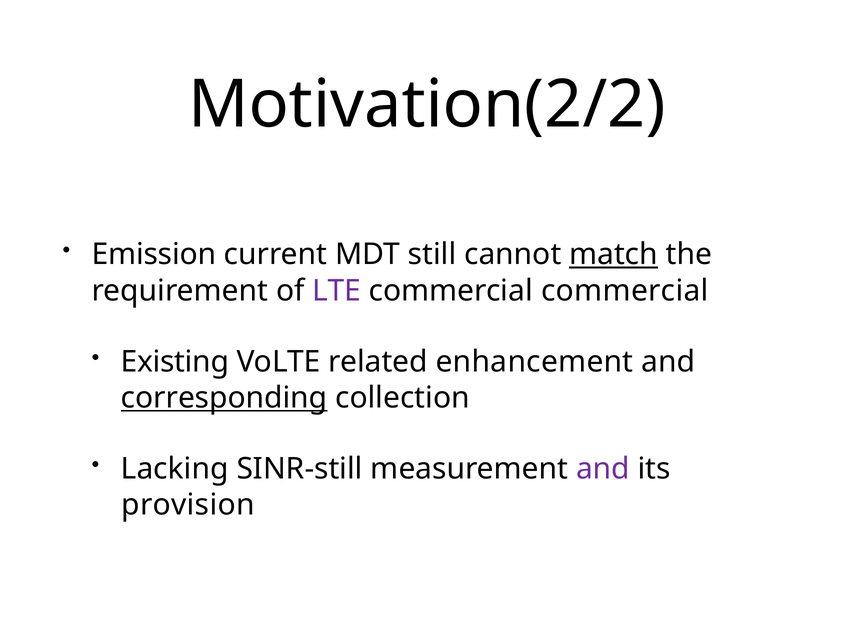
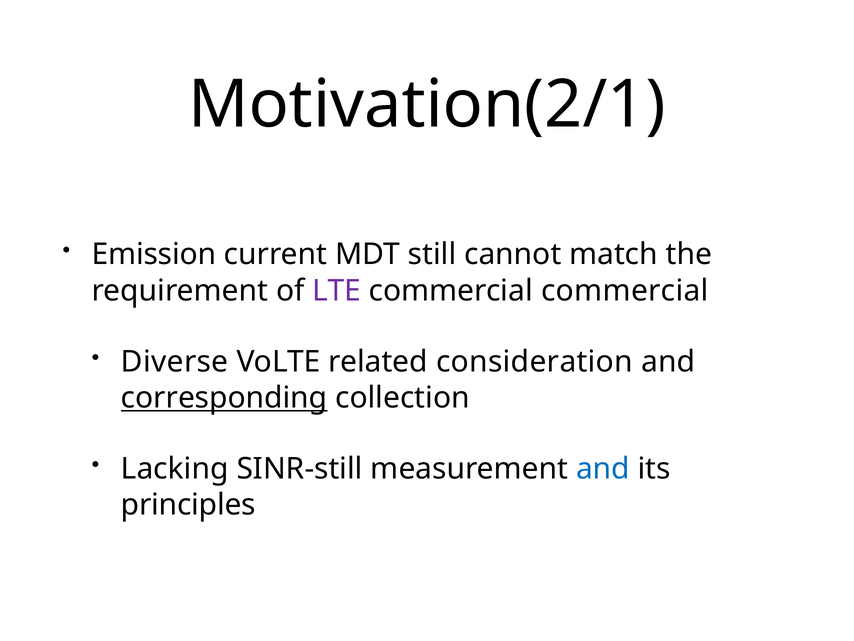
Motivation(2/2: Motivation(2/2 -> Motivation(2/1 (427, 105)
match underline: present -> none (614, 254)
Existing: Existing -> Diverse (175, 361)
enhancement: enhancement -> consideration (534, 361)
and colour: purple -> blue (603, 469)
provision: provision -> principles (188, 505)
